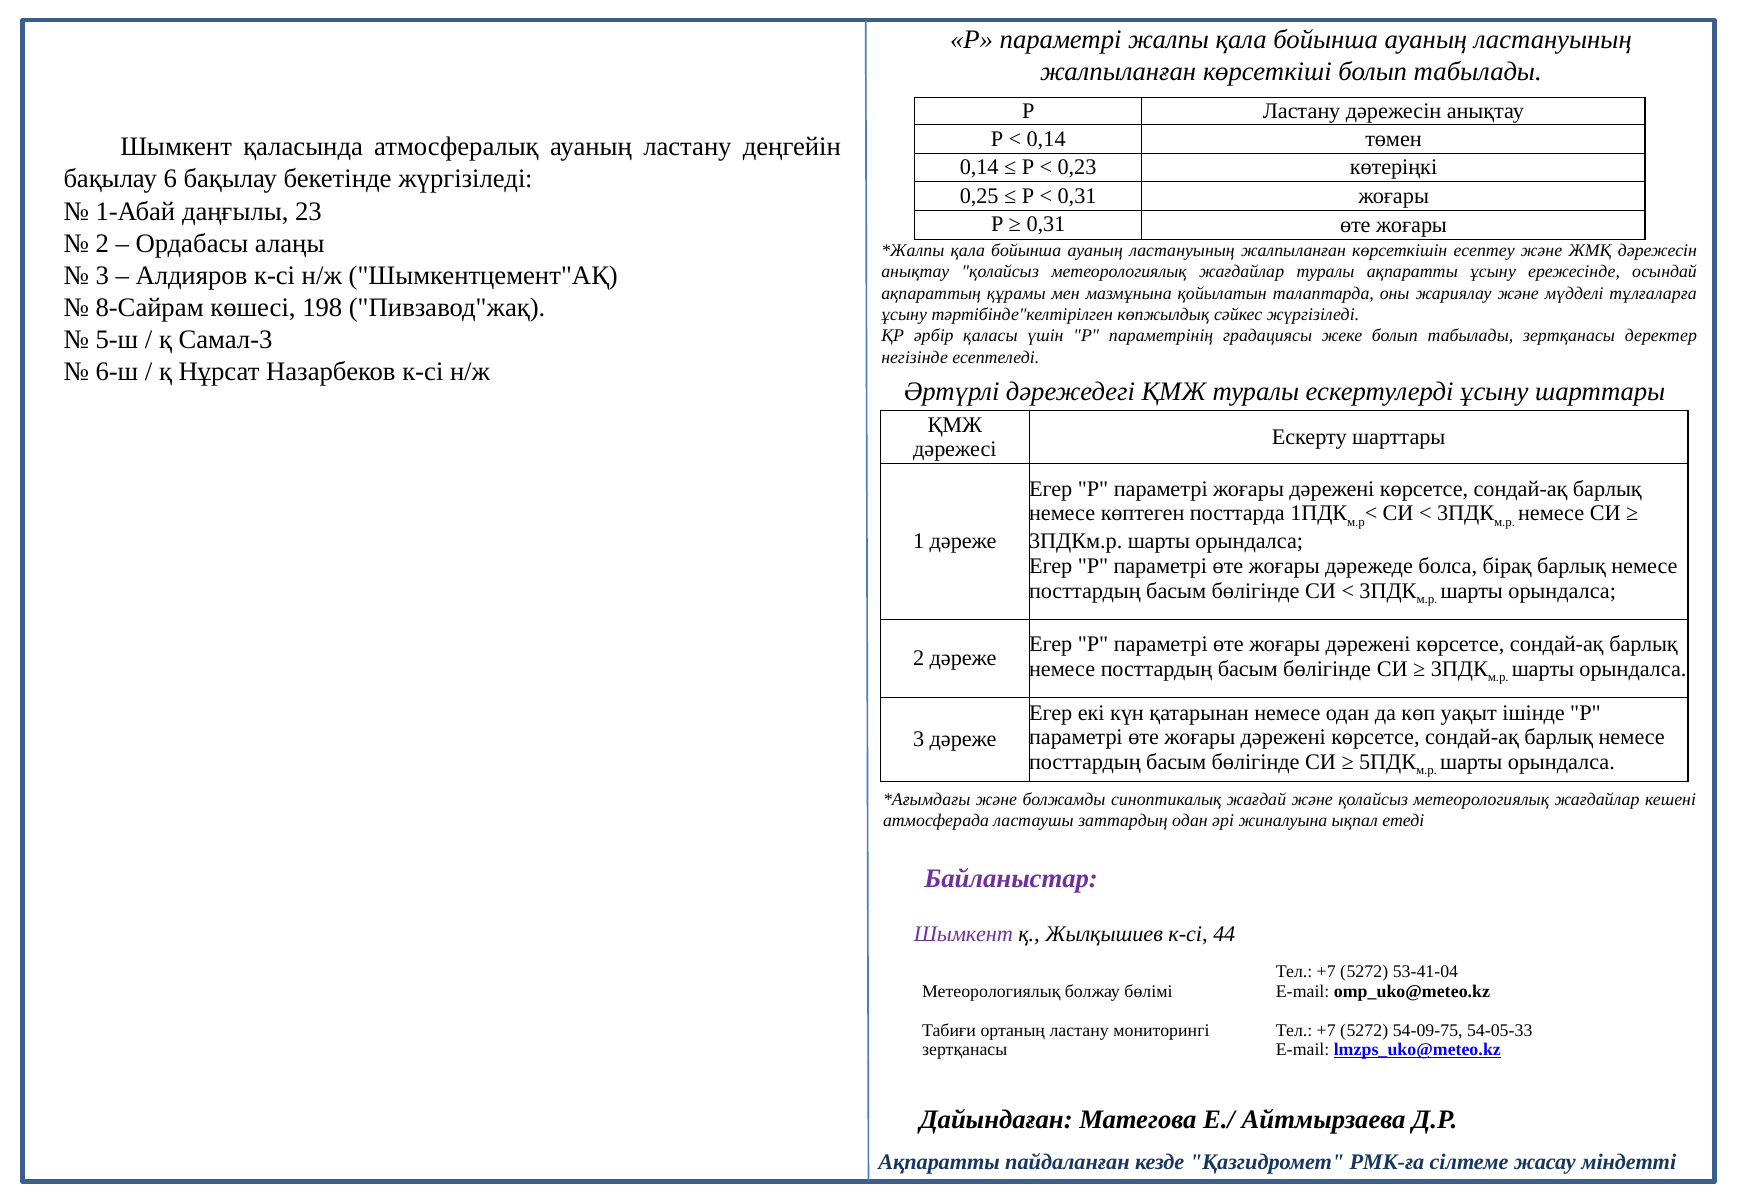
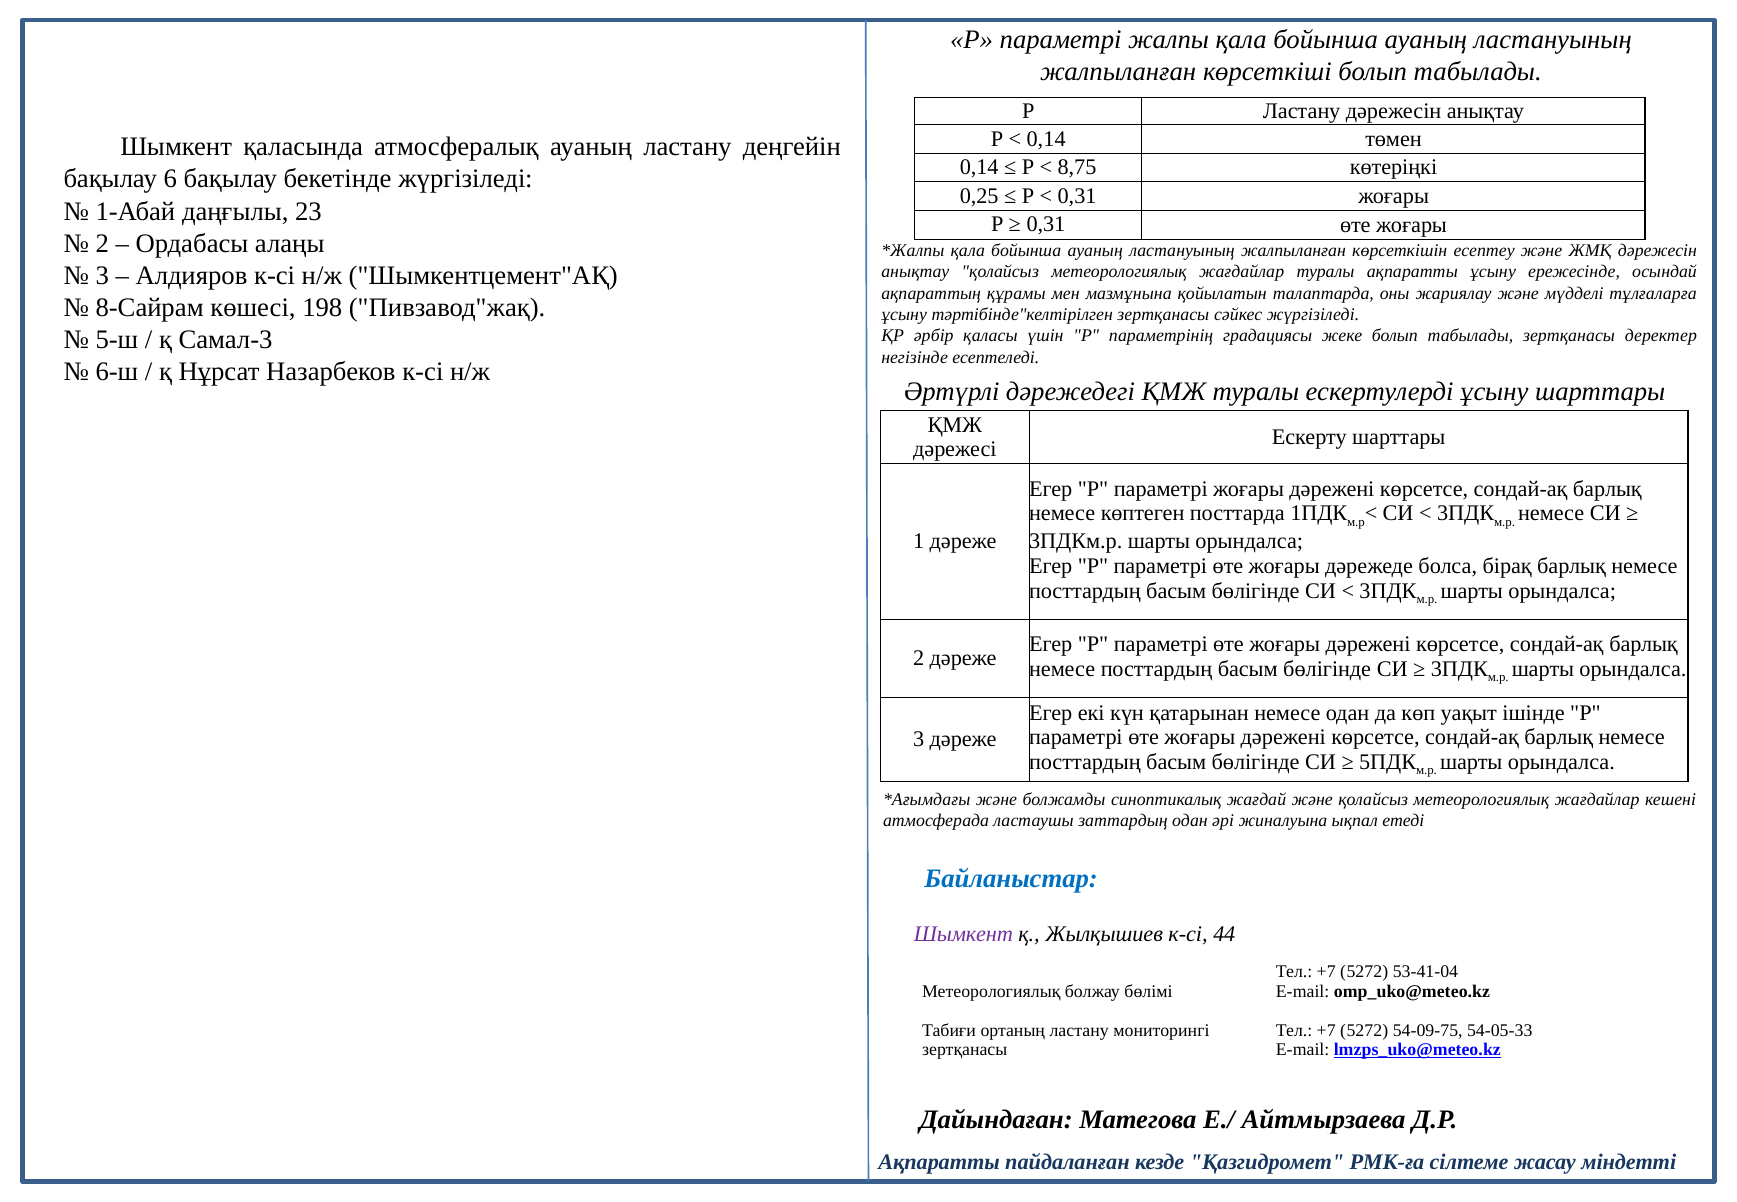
0,23: 0,23 -> 8,75 (1077, 167)
тәртібінде"келтірілген көпжылдық: көпжылдық -> зертқанасы (1163, 315)
Байланыстар colour: purple -> blue (1011, 879)
